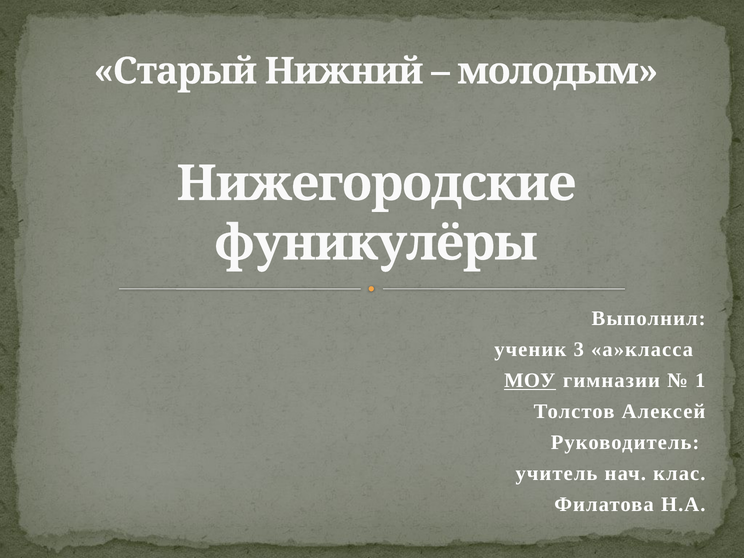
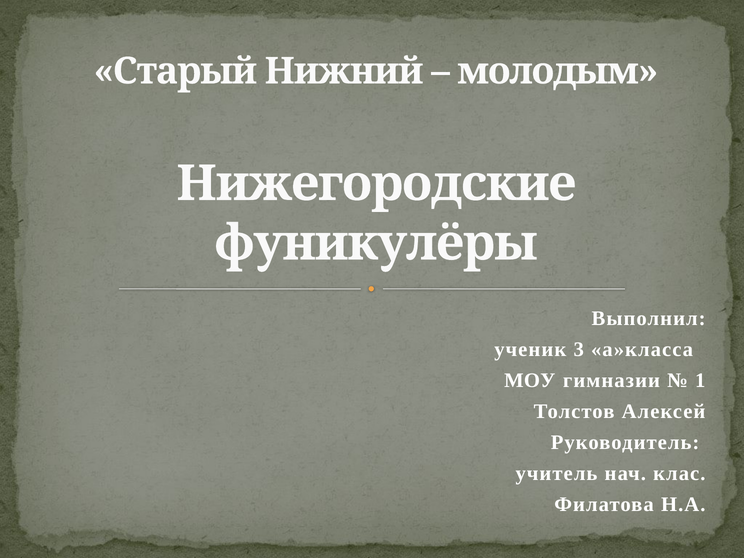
МОУ underline: present -> none (530, 381)
